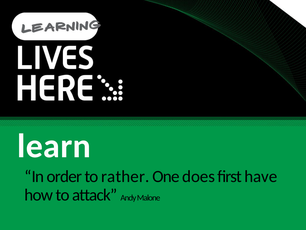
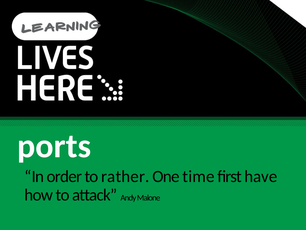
learn: learn -> ports (54, 146)
does: does -> time (198, 176)
